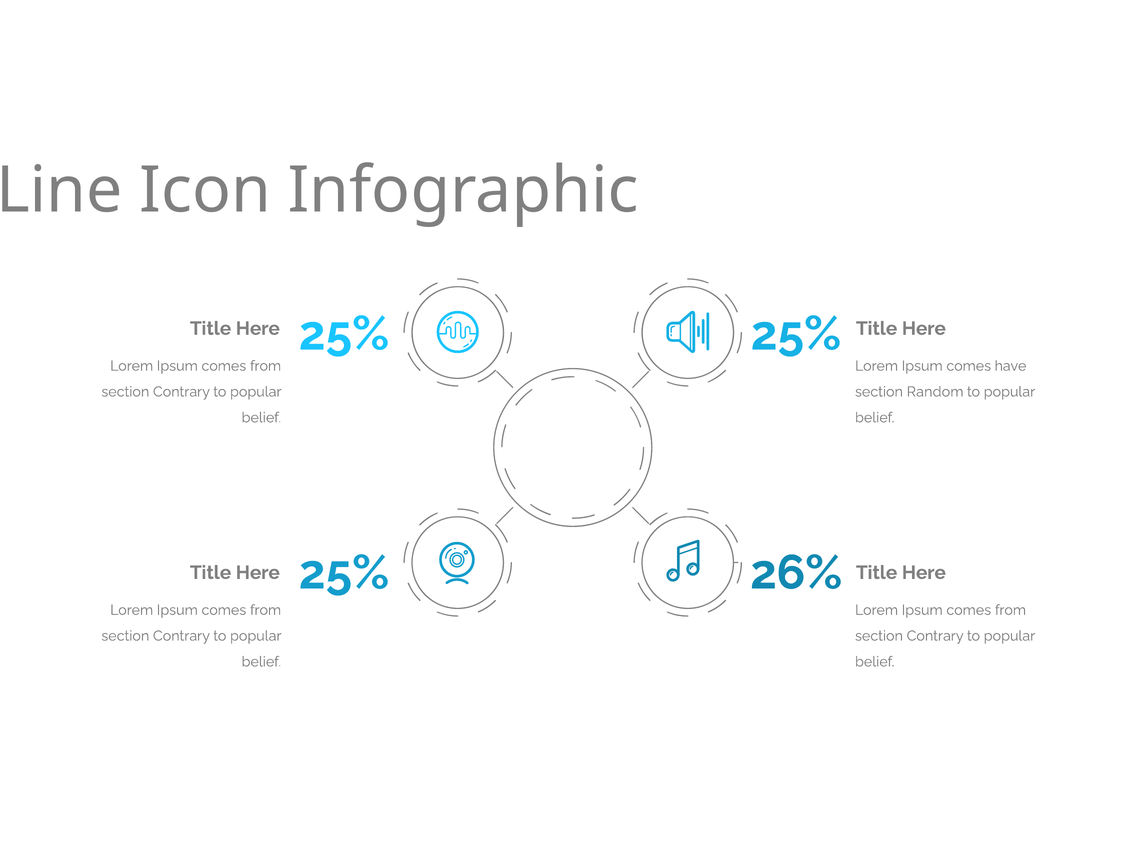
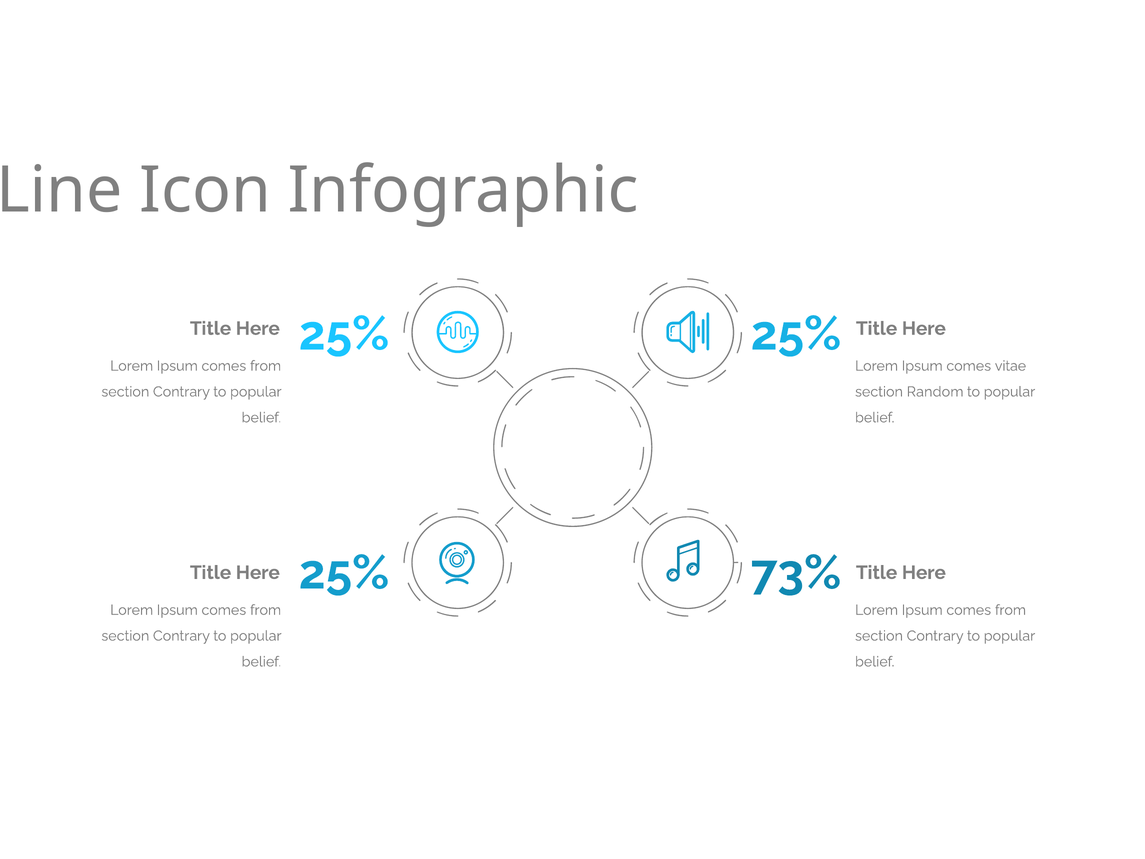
have: have -> vitae (1010, 366)
26%: 26% -> 73% (796, 573)
